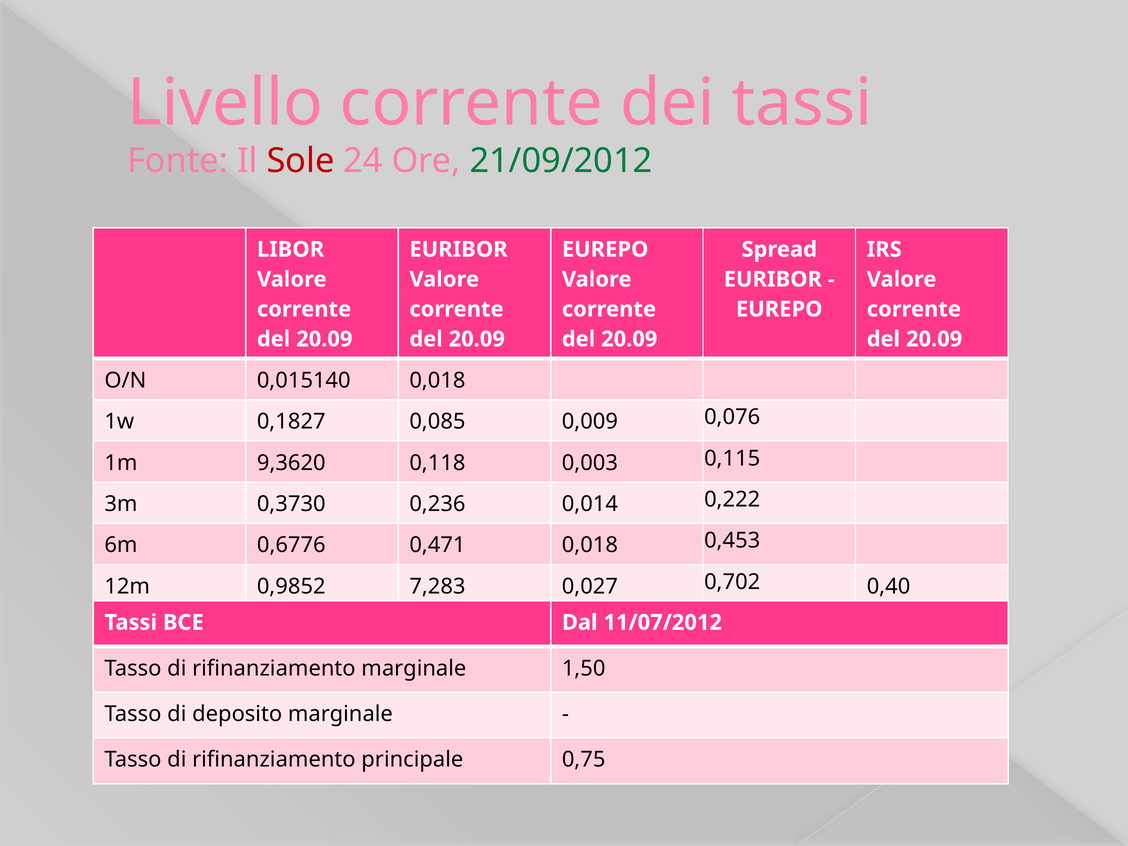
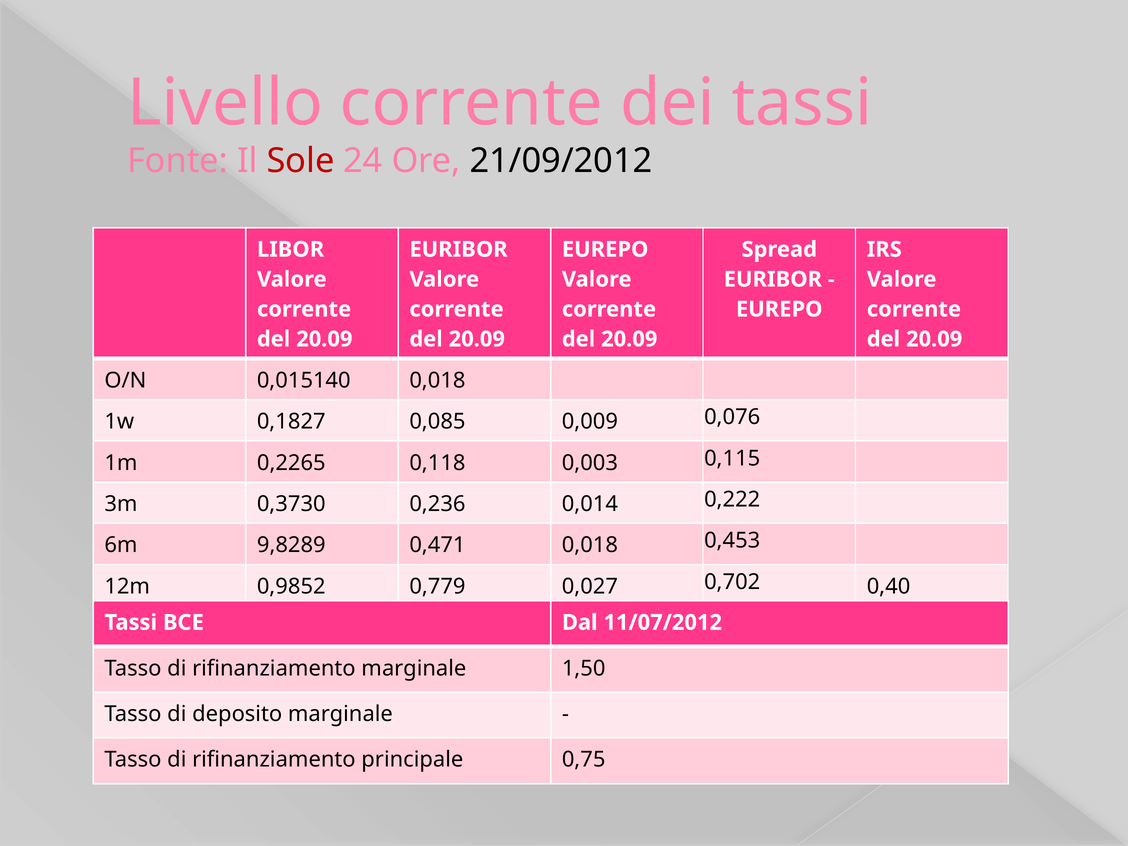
21/09/2012 colour: green -> black (561, 161)
9,3620: 9,3620 -> 0,2265 (291, 463)
0,6776: 0,6776 -> 9,8289 (291, 545)
7,283: 7,283 -> 0,779 (437, 586)
